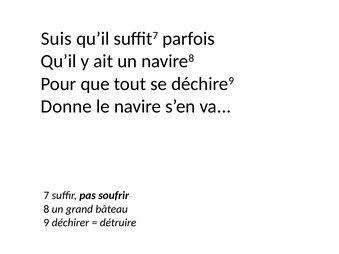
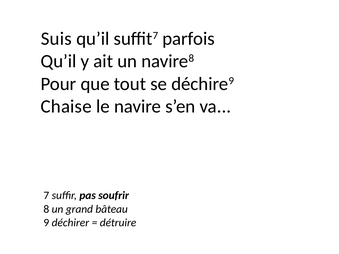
Donne: Donne -> Chaise (66, 106)
